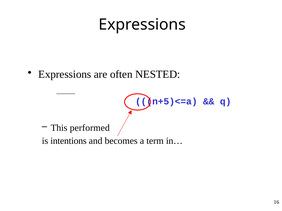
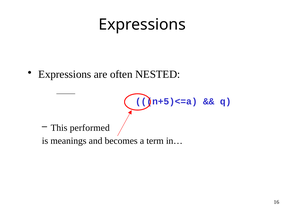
intentions: intentions -> meanings (68, 141)
